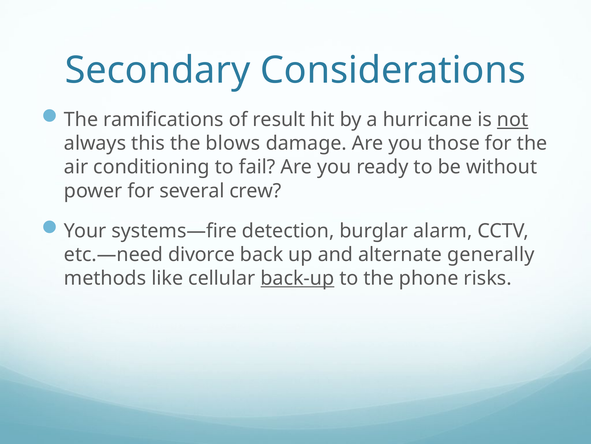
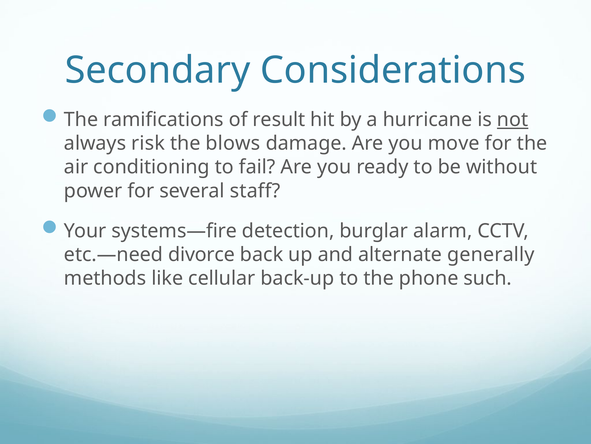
this: this -> risk (148, 143)
those: those -> move (454, 143)
crew: crew -> staff (255, 191)
back-up underline: present -> none (297, 278)
risks: risks -> such (488, 278)
